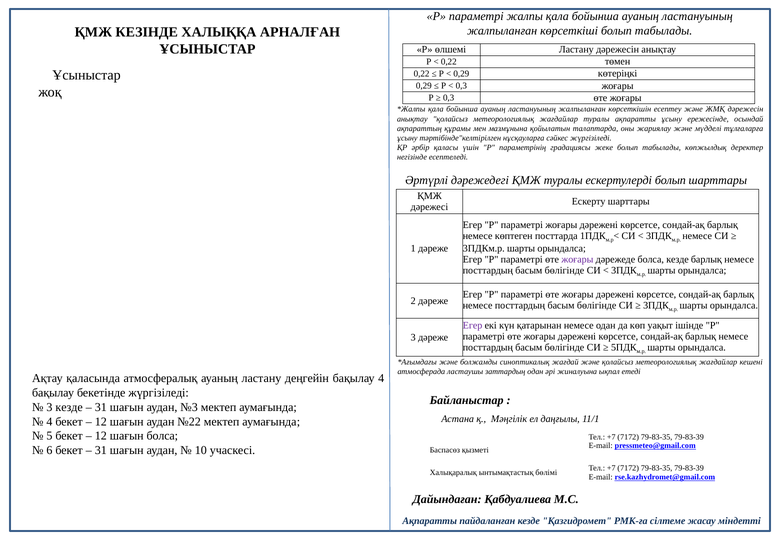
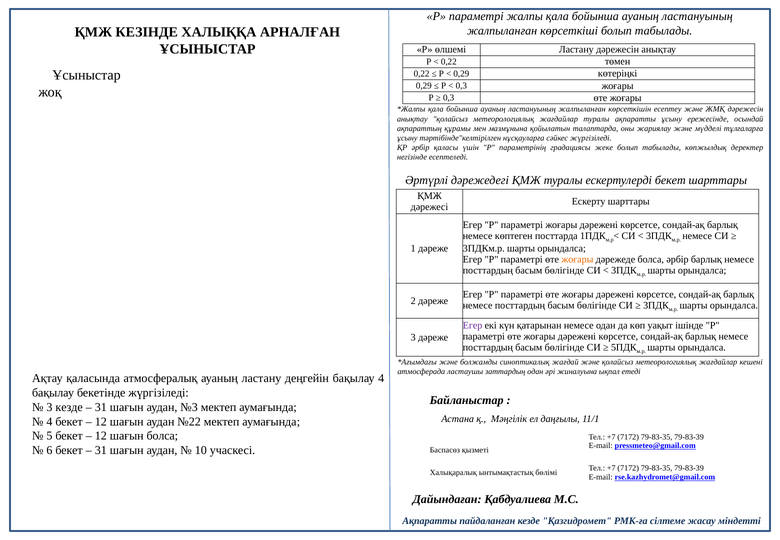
ескертулерді болып: болып -> бекет (670, 180)
жоғары colour: purple -> orange (577, 260)
болса кезде: кезде -> әрбір (678, 260)
